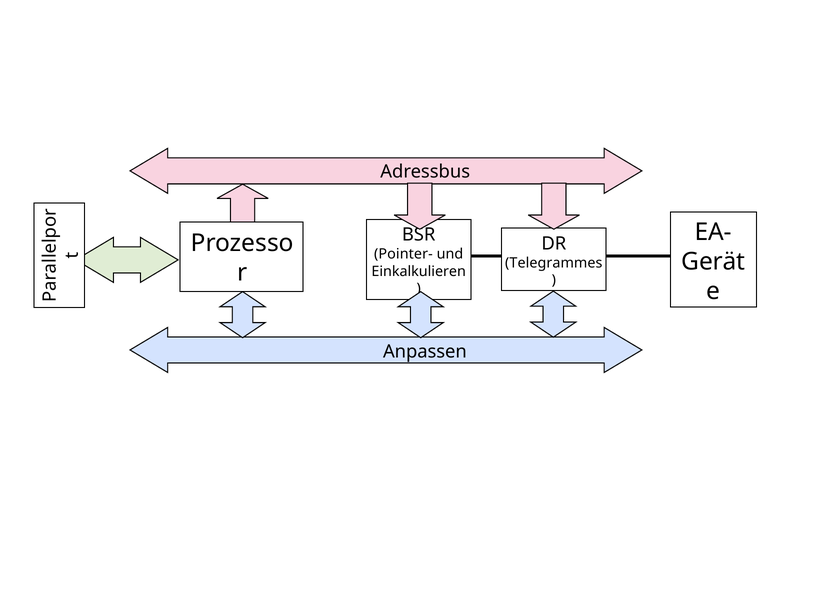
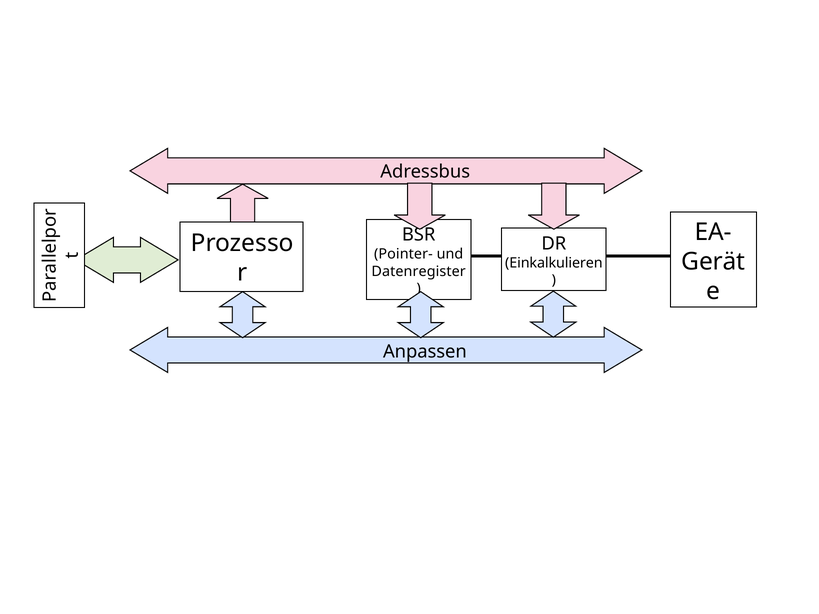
Telegrammes: Telegrammes -> Einkalkulieren (554, 263)
Einkalkulieren: Einkalkulieren -> Datenregister (419, 272)
